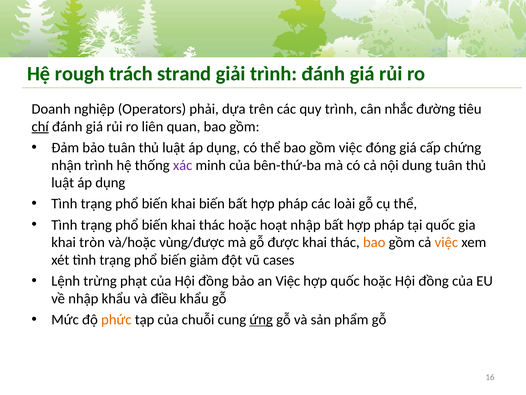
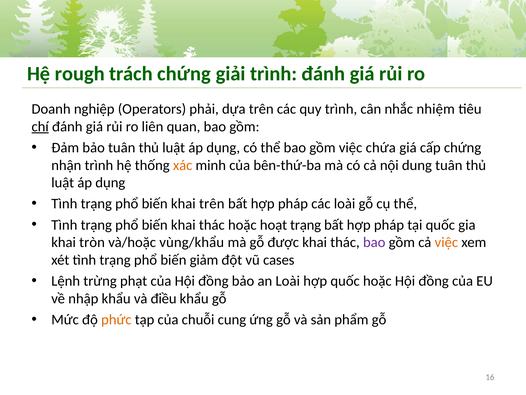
trách strand: strand -> chứng (184, 74)
đường: đường -> nhiệm (436, 109)
đóng: đóng -> chứa (381, 147)
xác colour: purple -> orange (183, 165)
khai biến: biến -> trên (212, 204)
hoạt nhập: nhập -> trạng (306, 225)
vùng/được: vùng/được -> vùng/khẩu (192, 242)
bao colour: orange -> purple (374, 242)
an Việc: Việc -> Loài (288, 281)
ứng underline: present -> none (261, 319)
